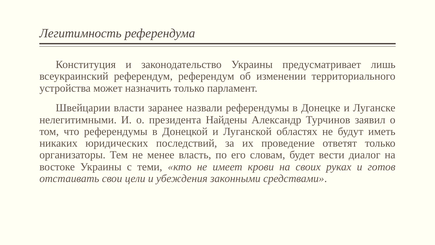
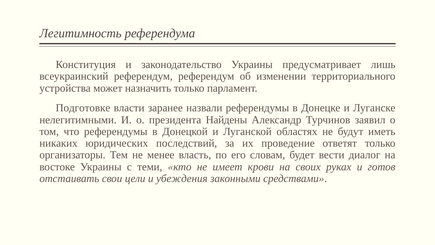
Швейцарии: Швейцарии -> Подготовке (83, 108)
